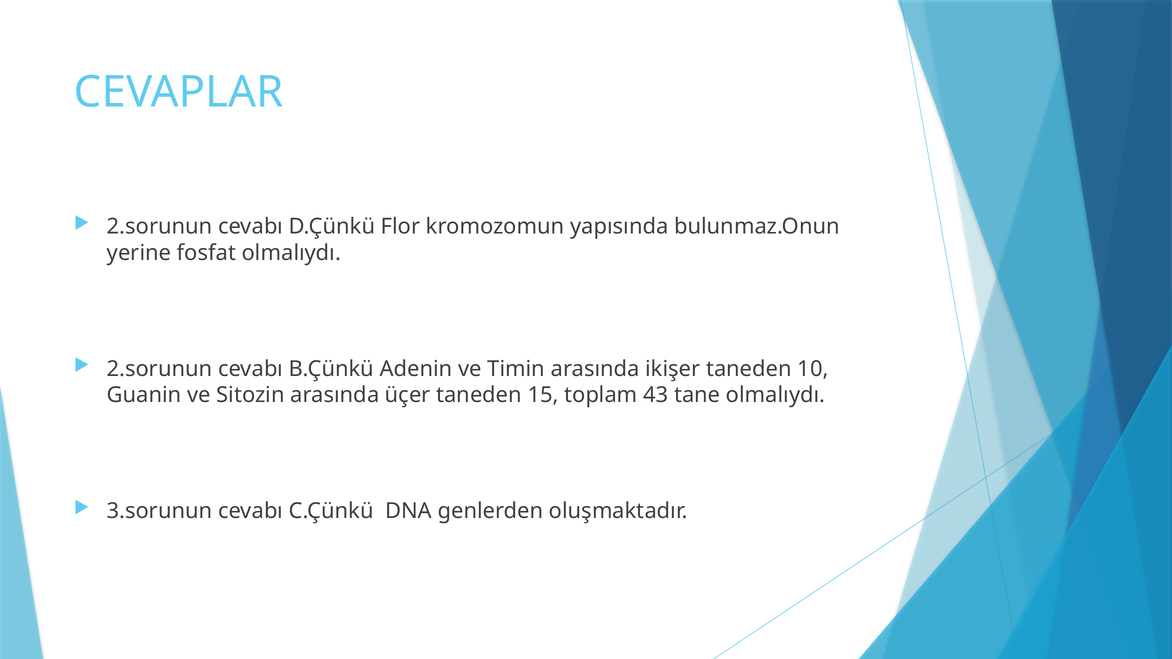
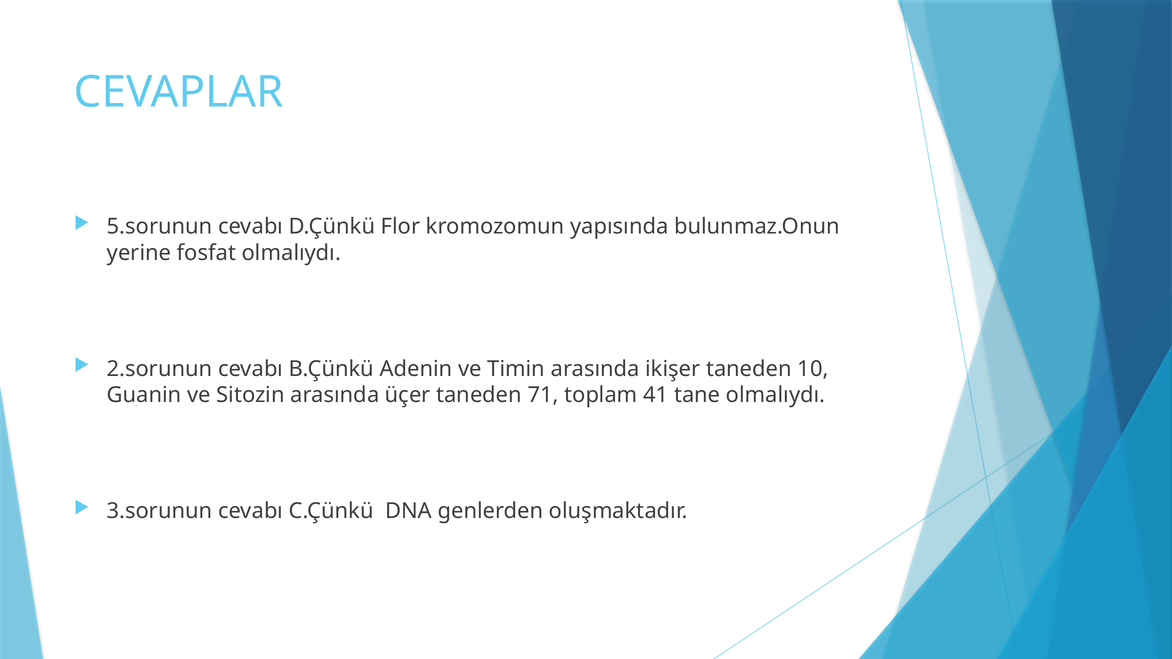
2.sorunun: 2.sorunun -> 5.sorunun (160, 227)
15: 15 -> 71 (543, 395)
43: 43 -> 41 (656, 395)
